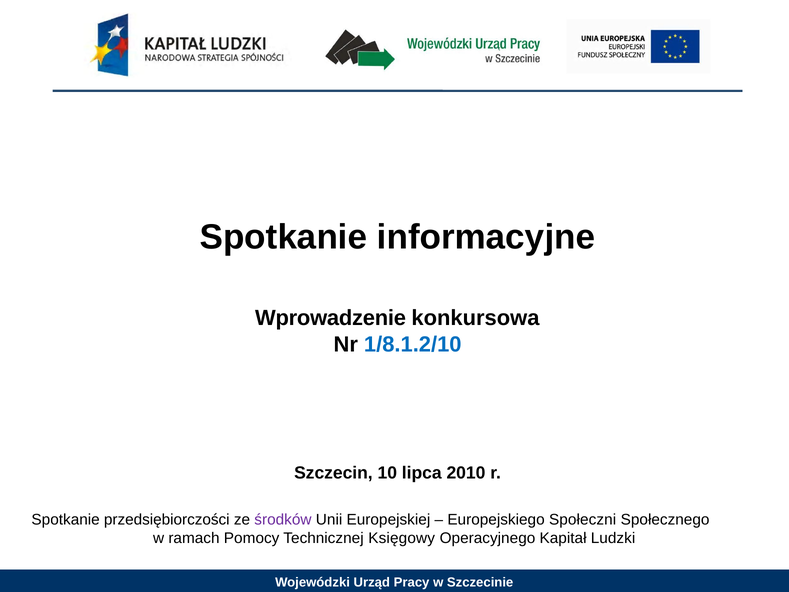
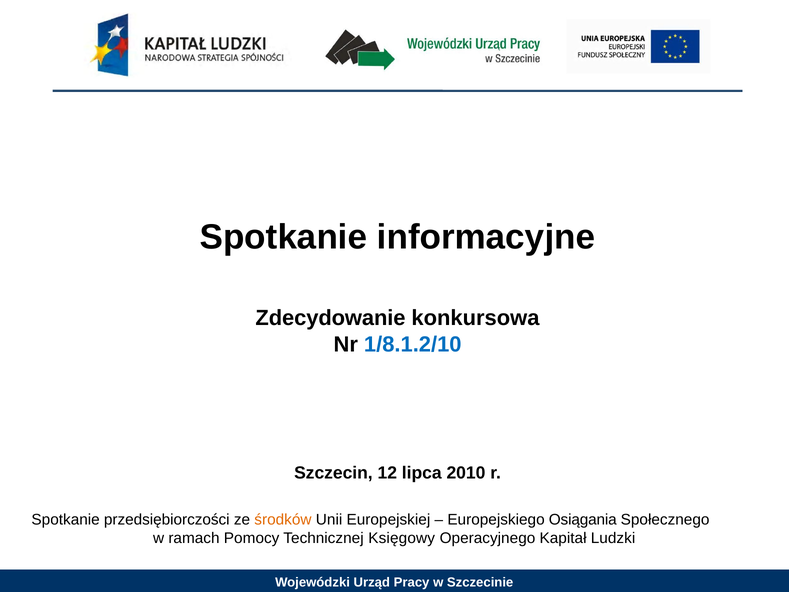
Wprowadzenie: Wprowadzenie -> Zdecydowanie (330, 318)
10: 10 -> 12 (387, 473)
środków colour: purple -> orange (283, 520)
Społeczni: Społeczni -> Osiągania (583, 520)
